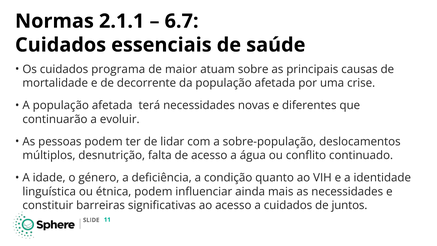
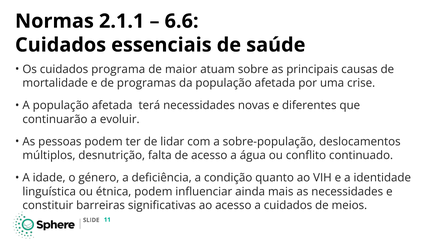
6.7: 6.7 -> 6.6 (182, 21)
decorrente: decorrente -> programas (146, 83)
juntos: juntos -> meios (349, 205)
